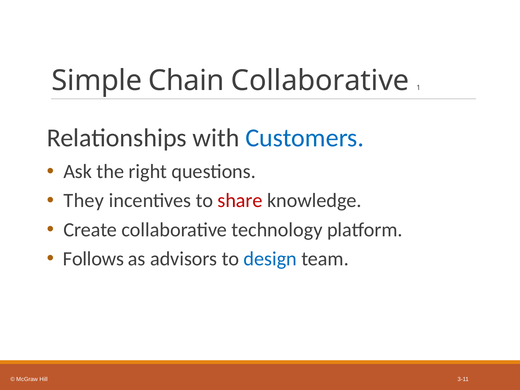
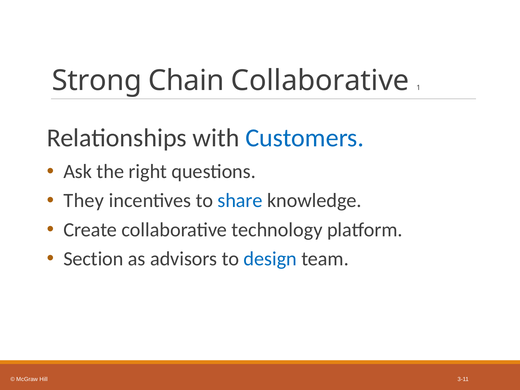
Simple: Simple -> Strong (97, 81)
share colour: red -> blue (240, 201)
Follows: Follows -> Section (93, 259)
